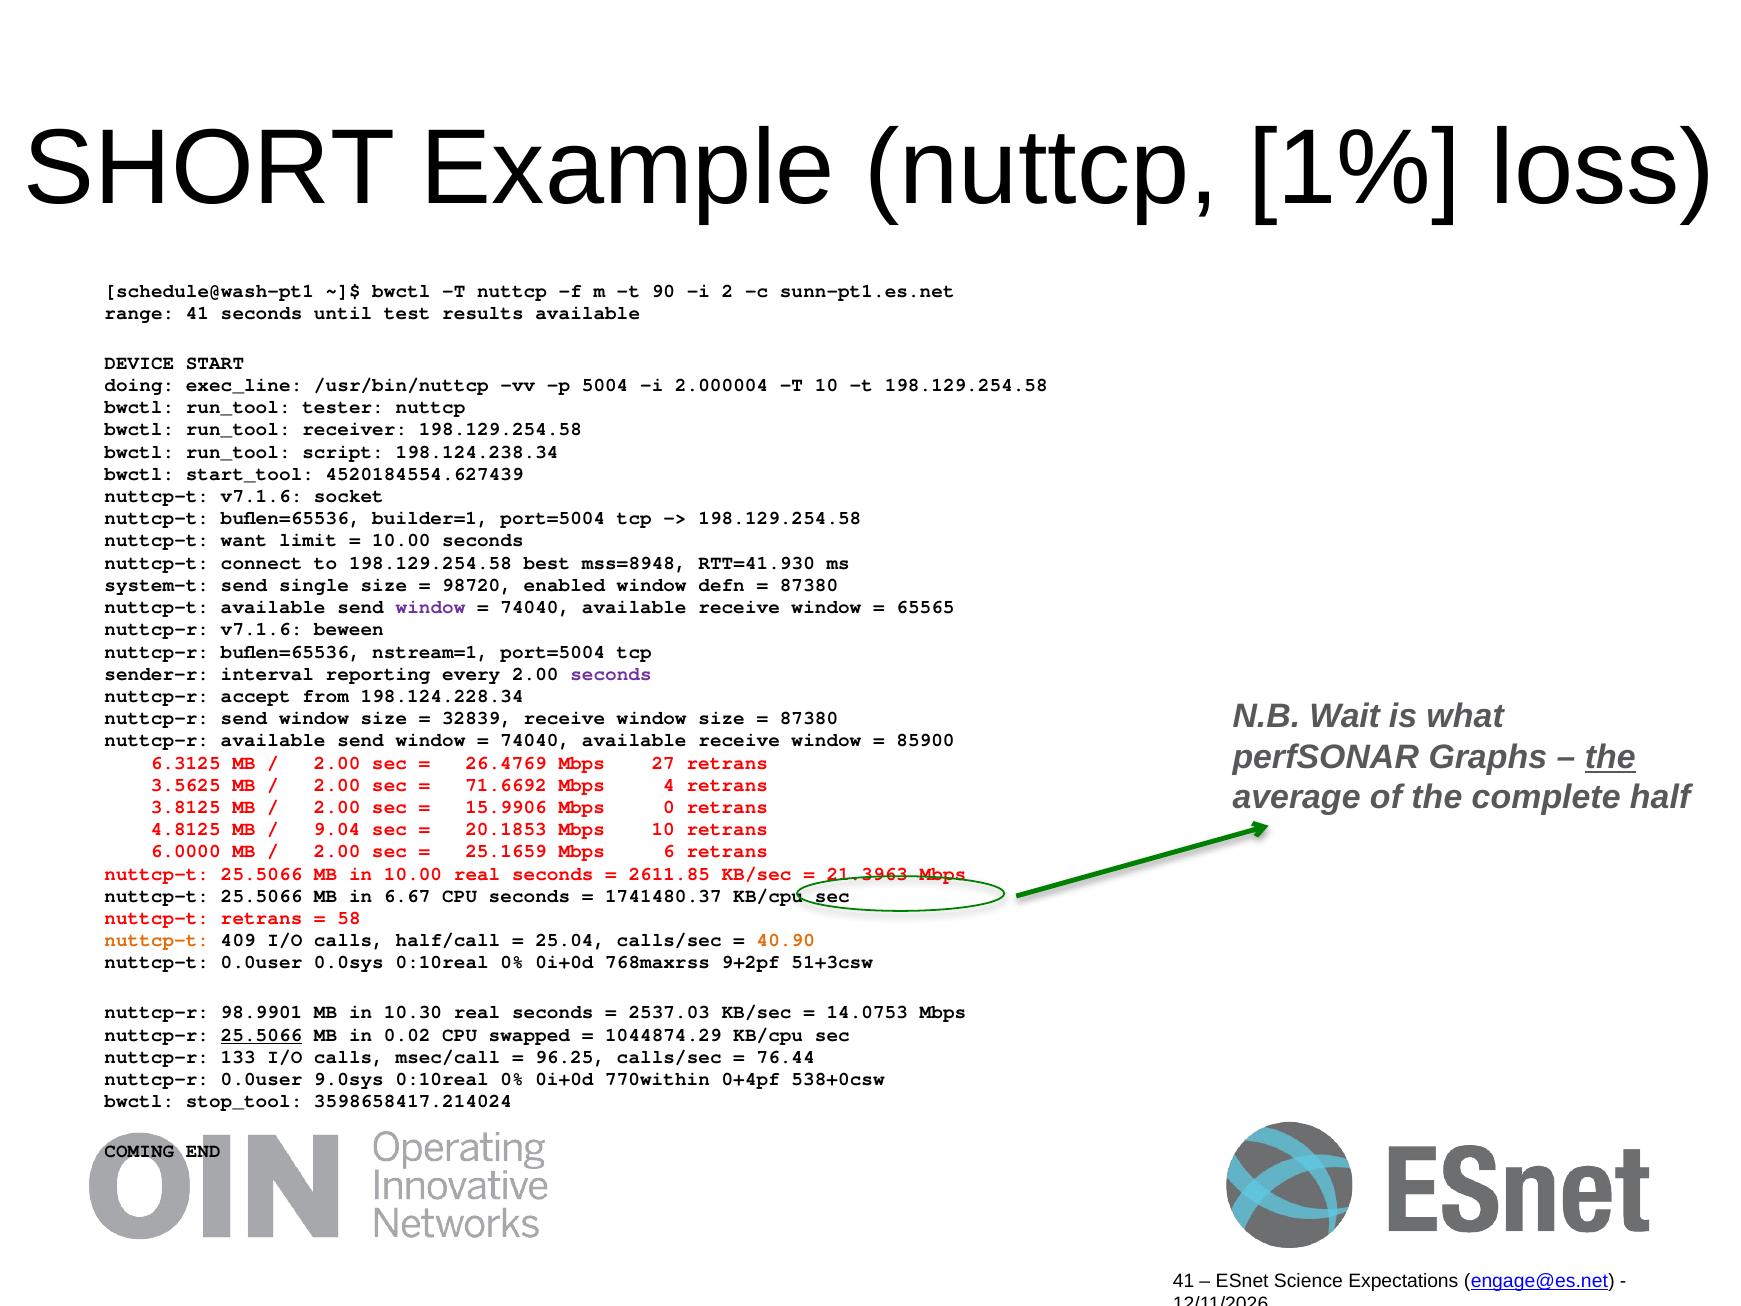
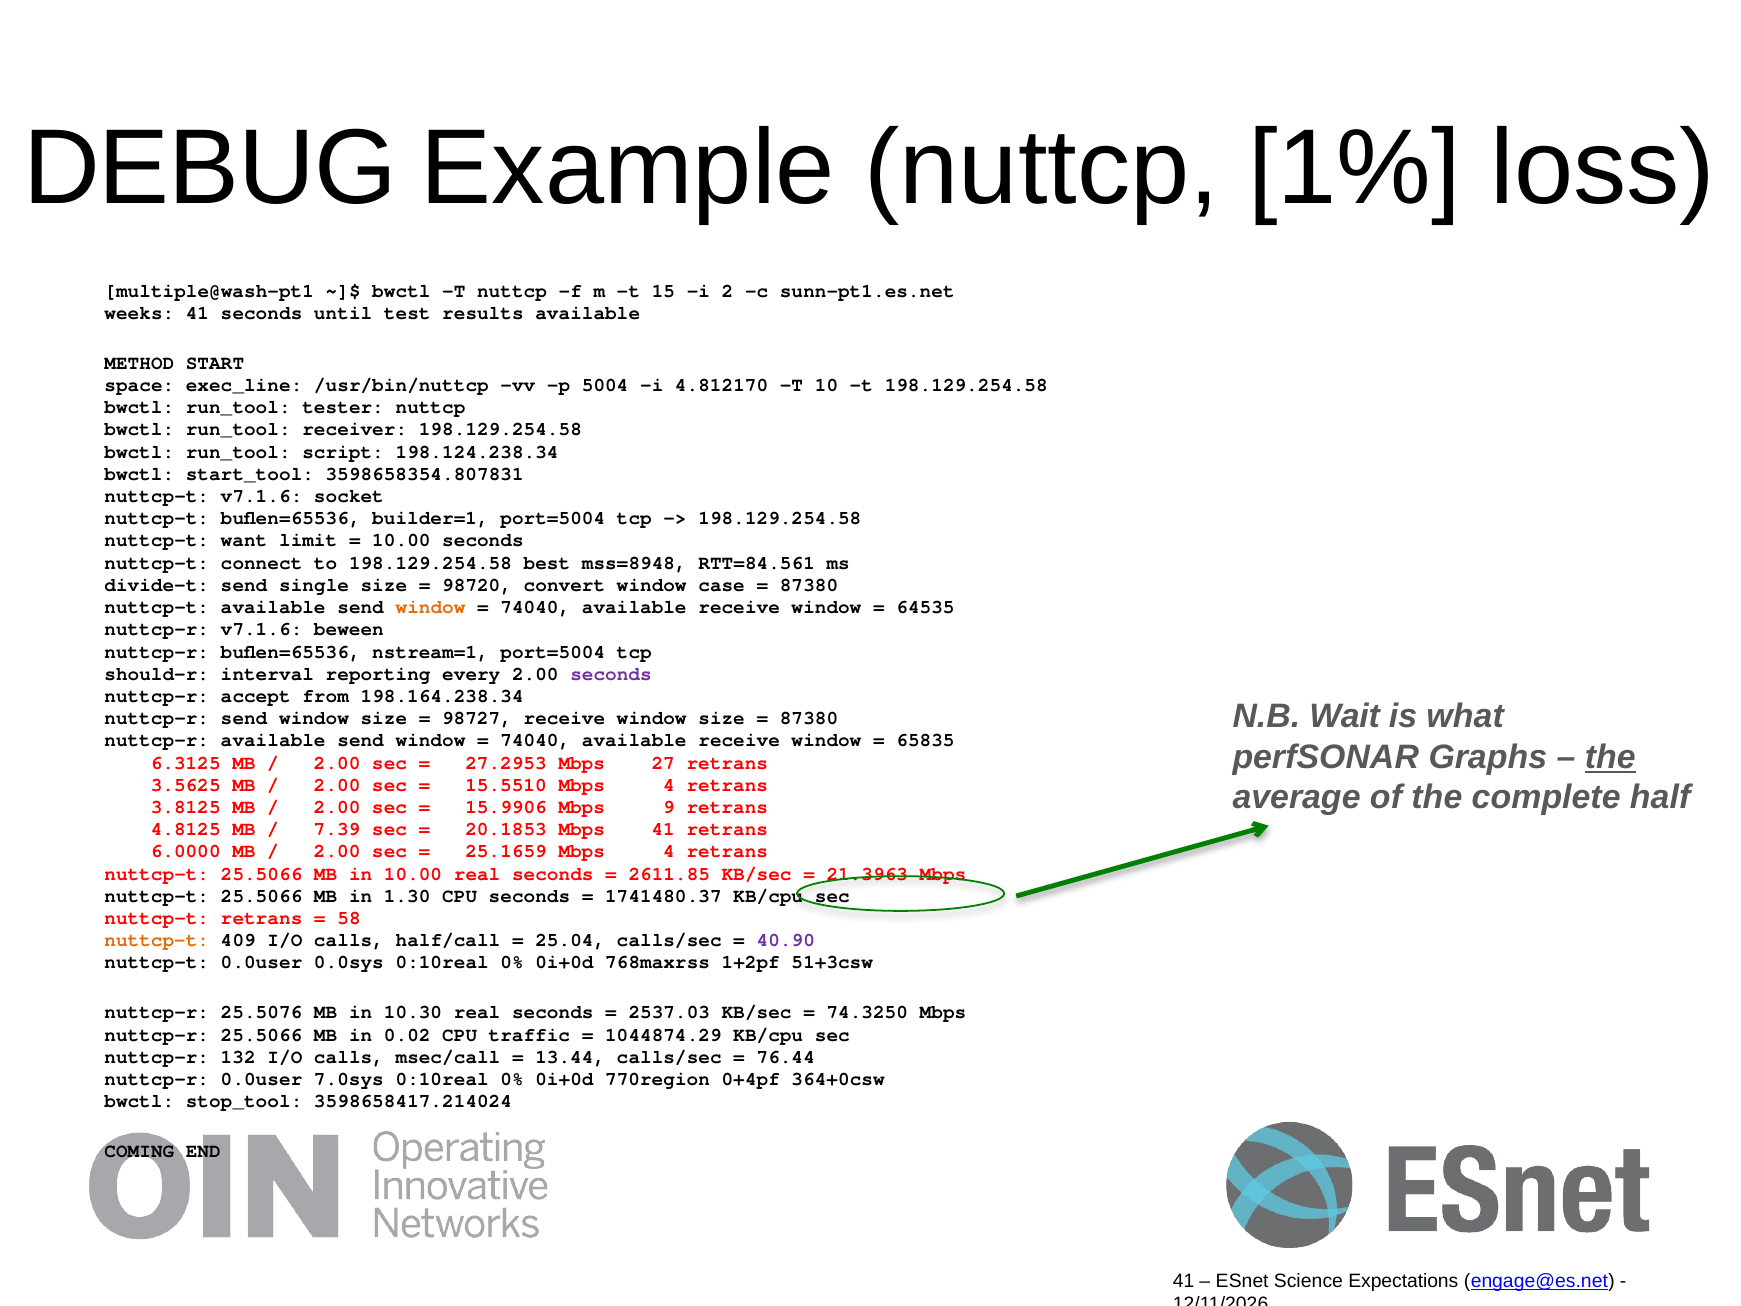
SHORT: SHORT -> DEBUG (210, 169)
schedule@wash-pt1: schedule@wash-pt1 -> multiple@wash-pt1 (209, 291)
90: 90 -> 15 (663, 291)
range: range -> weeks (139, 313)
DEVICE: DEVICE -> METHOD (139, 363)
doing: doing -> space (139, 385)
2.000004: 2.000004 -> 4.812170 (722, 385)
4520184554.627439: 4520184554.627439 -> 3598658354.807831 (425, 474)
RTT=41.930: RTT=41.930 -> RTT=84.561 (757, 563)
system-t: system-t -> divide-t (157, 585)
enabled: enabled -> convert (564, 585)
defn: defn -> case (722, 585)
window colour: purple -> orange (431, 607)
65565: 65565 -> 64535 (925, 607)
sender-r: sender-r -> should-r (157, 674)
198.124.228.34: 198.124.228.34 -> 198.164.238.34 (442, 696)
32839: 32839 -> 98727 (477, 718)
85900: 85900 -> 65835 (925, 740)
26.4769: 26.4769 -> 27.2953 (506, 763)
71.6692: 71.6692 -> 15.5510 (506, 785)
0: 0 -> 9 (669, 807)
9.04: 9.04 -> 7.39 (337, 829)
Mbps 10: 10 -> 41 (663, 829)
25.1659 Mbps 6: 6 -> 4 (669, 851)
6.67: 6.67 -> 1.30 (407, 896)
40.90 colour: orange -> purple (786, 940)
9+2pf: 9+2pf -> 1+2pf (751, 962)
98.9901: 98.9901 -> 25.5076 (261, 1012)
14.0753: 14.0753 -> 74.3250 (867, 1012)
25.5066 underline: present -> none (261, 1035)
swapped: swapped -> traffic (529, 1035)
133: 133 -> 132 (238, 1057)
96.25: 96.25 -> 13.44 (570, 1057)
9.0sys: 9.0sys -> 7.0sys (349, 1079)
770within: 770within -> 770region (658, 1079)
538+0csw: 538+0csw -> 364+0csw (838, 1079)
